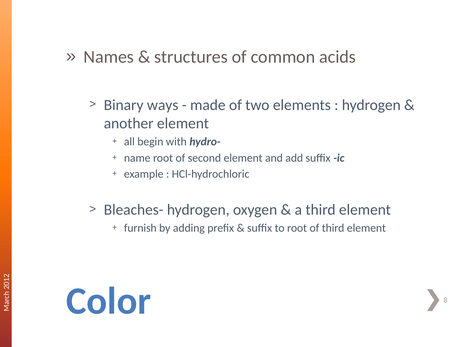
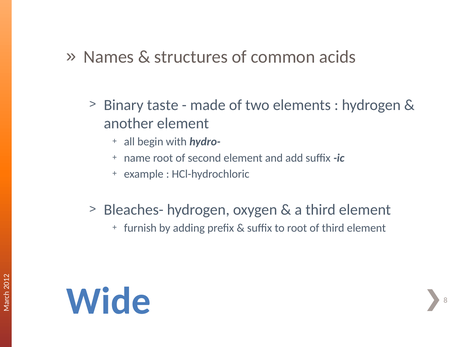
ways: ways -> taste (163, 105)
Color: Color -> Wide (109, 301)
